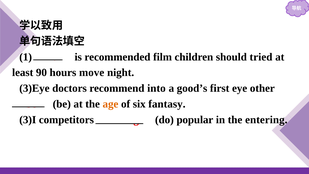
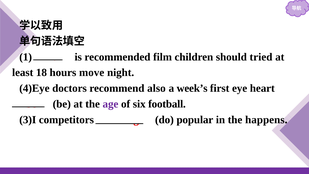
90: 90 -> 18 (41, 73)
3)Eye: 3)Eye -> 4)Eye (34, 88)
into: into -> also (156, 88)
good’s: good’s -> week’s (192, 88)
other: other -> heart (262, 88)
age colour: orange -> purple (110, 104)
fantasy: fantasy -> football (167, 104)
entering: entering -> happens (266, 120)
